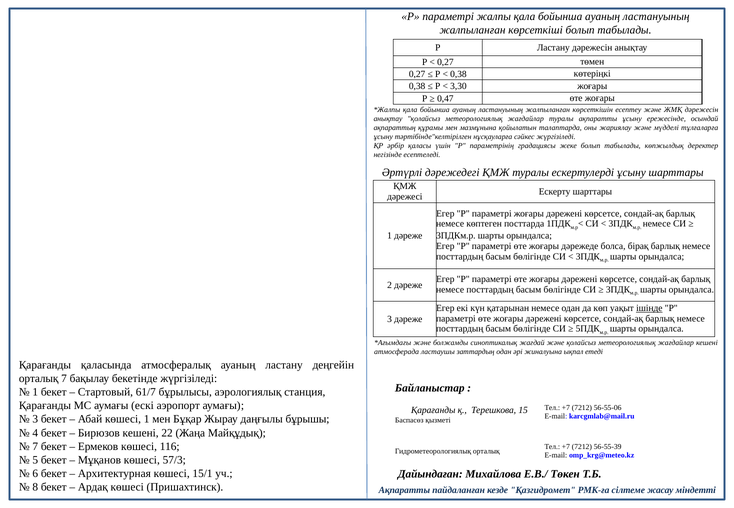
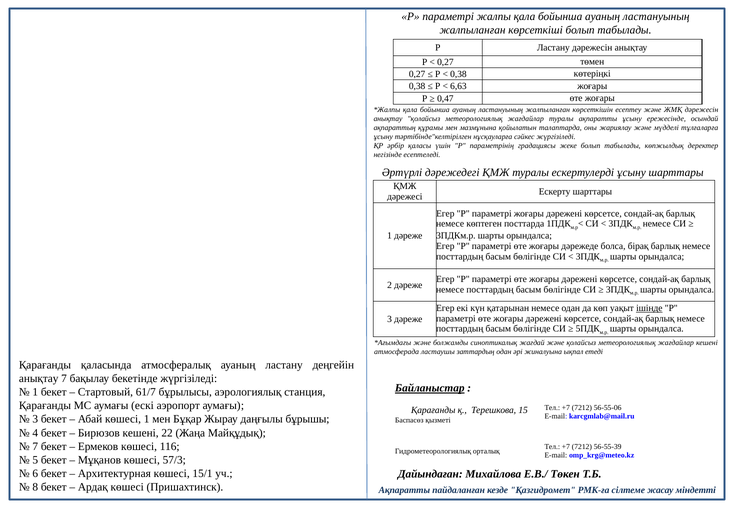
3,30: 3,30 -> 6,63 (458, 86)
орталық: орталық -> анықтау (39, 379)
Байланыстар underline: none -> present (430, 388)
